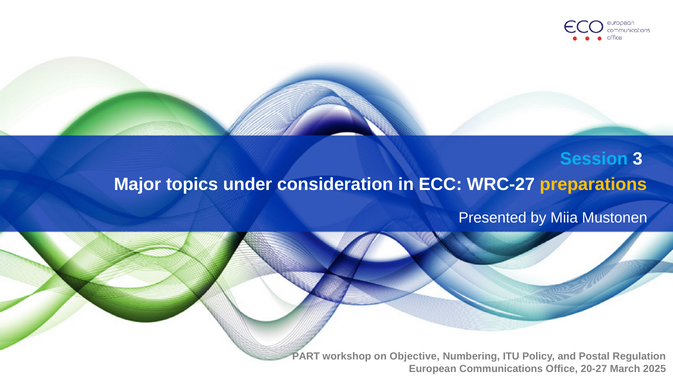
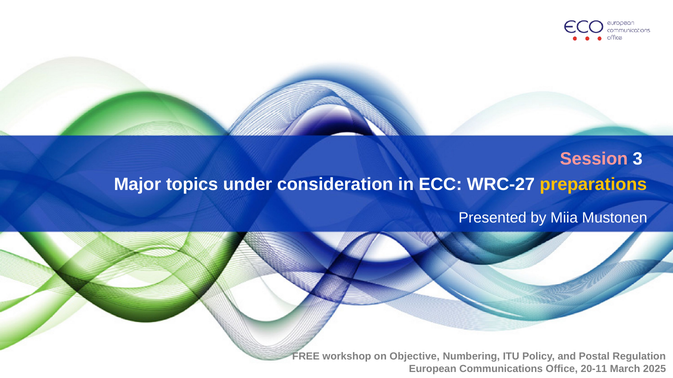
Session colour: light blue -> pink (594, 159)
PART: PART -> FREE (306, 357)
20-27: 20-27 -> 20-11 (594, 369)
